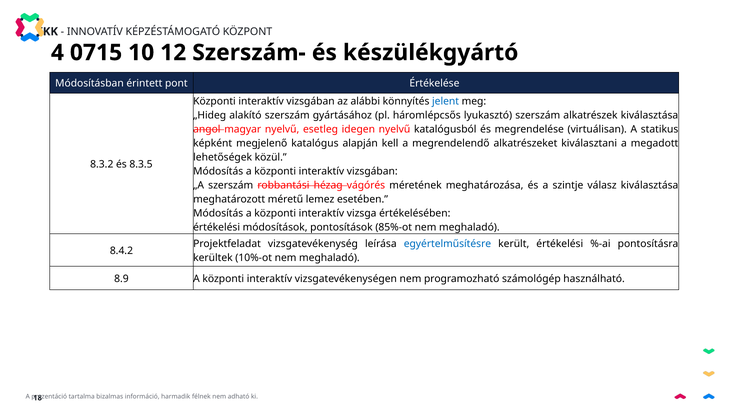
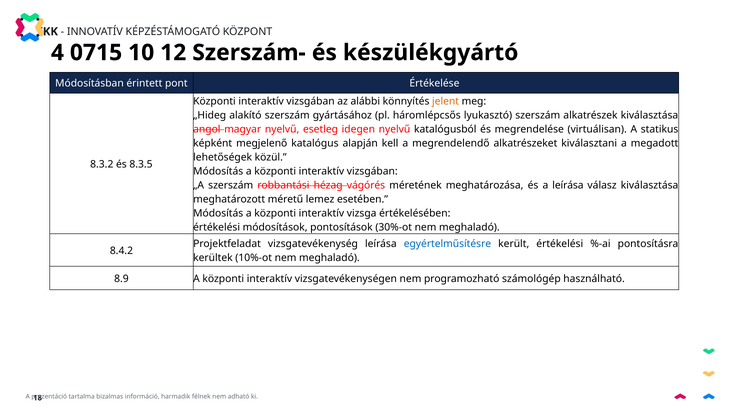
jelent colour: blue -> orange (446, 101)
a szintje: szintje -> leírása (568, 185)
85%-ot: 85%-ot -> 30%-ot (394, 228)
